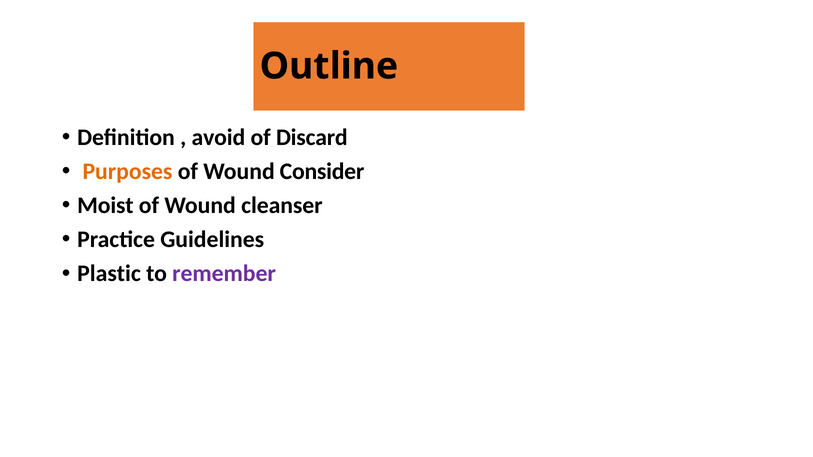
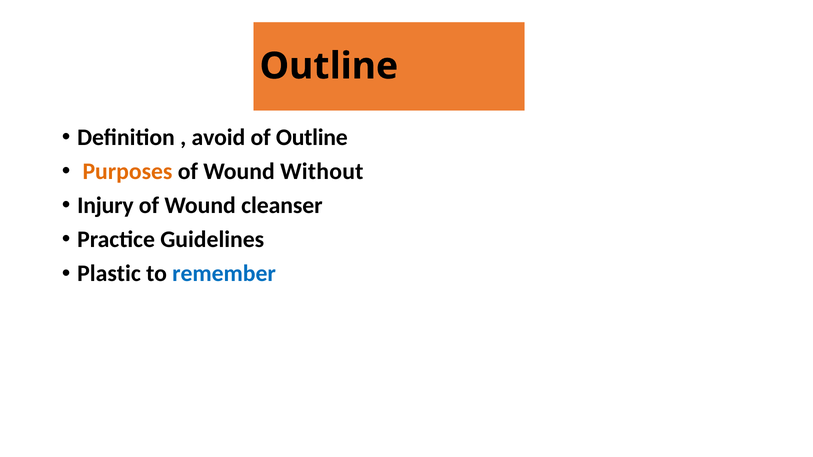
of Discard: Discard -> Outline (312, 137)
Consider: Consider -> Without (322, 172)
Moist: Moist -> Injury (105, 206)
remember colour: purple -> blue (224, 274)
